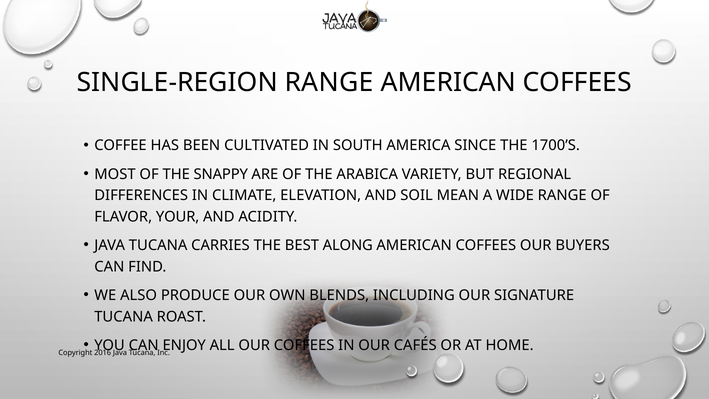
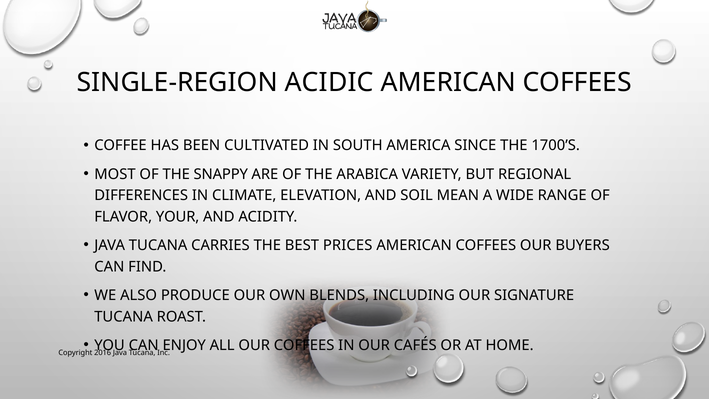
SINGLE-REGION RANGE: RANGE -> ACIDIC (329, 82)
ALONG: ALONG -> PRICES (348, 245)
